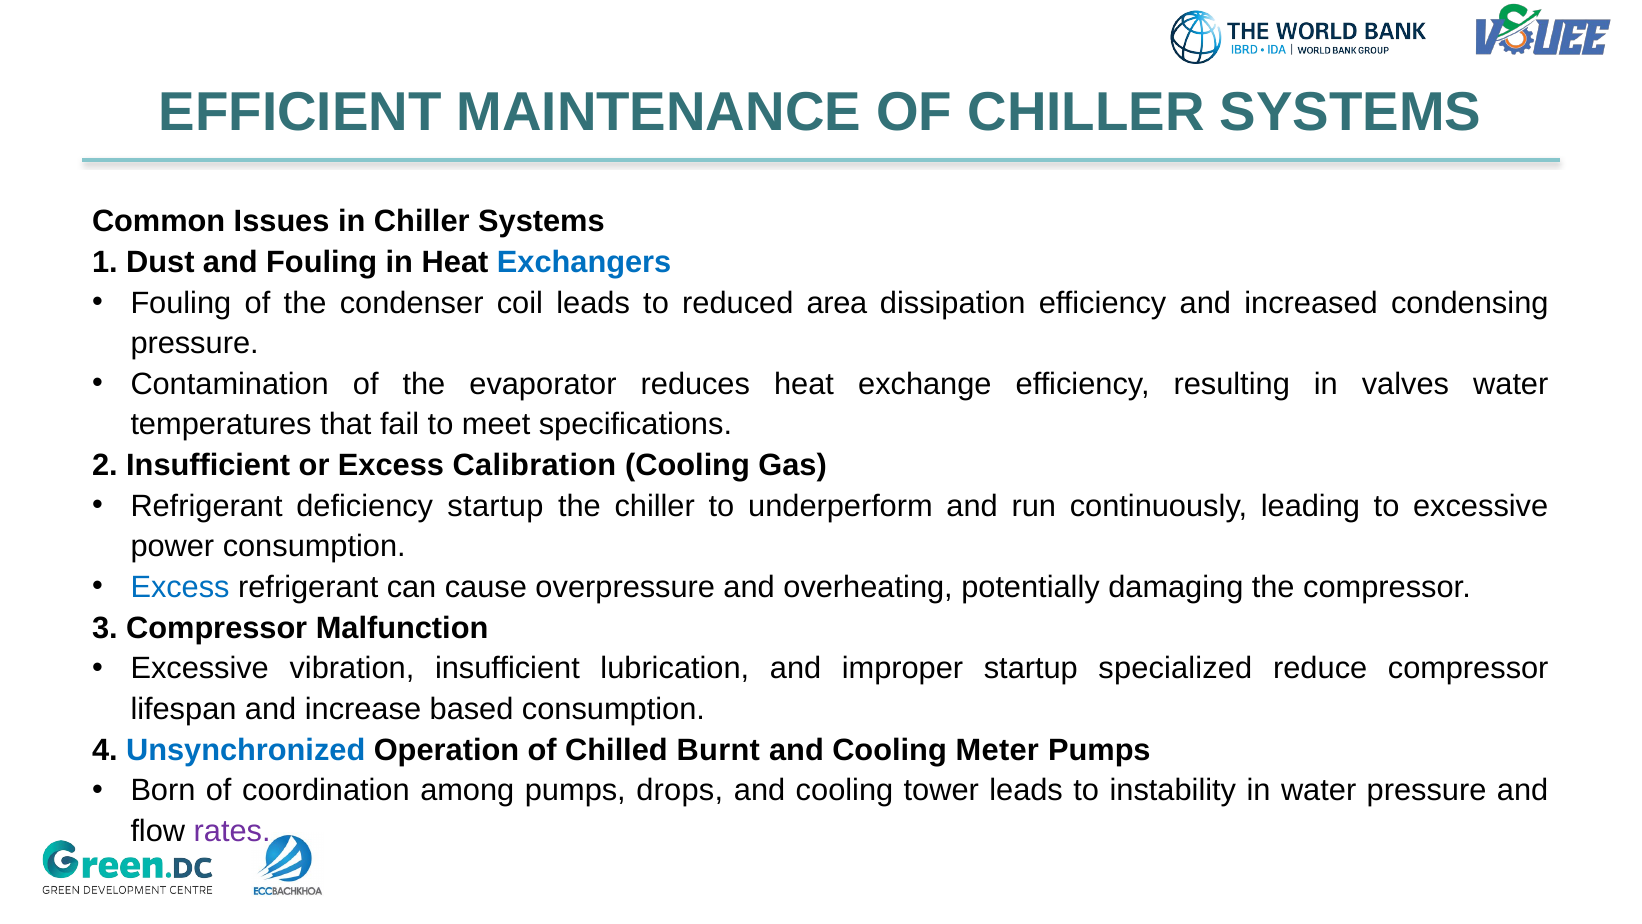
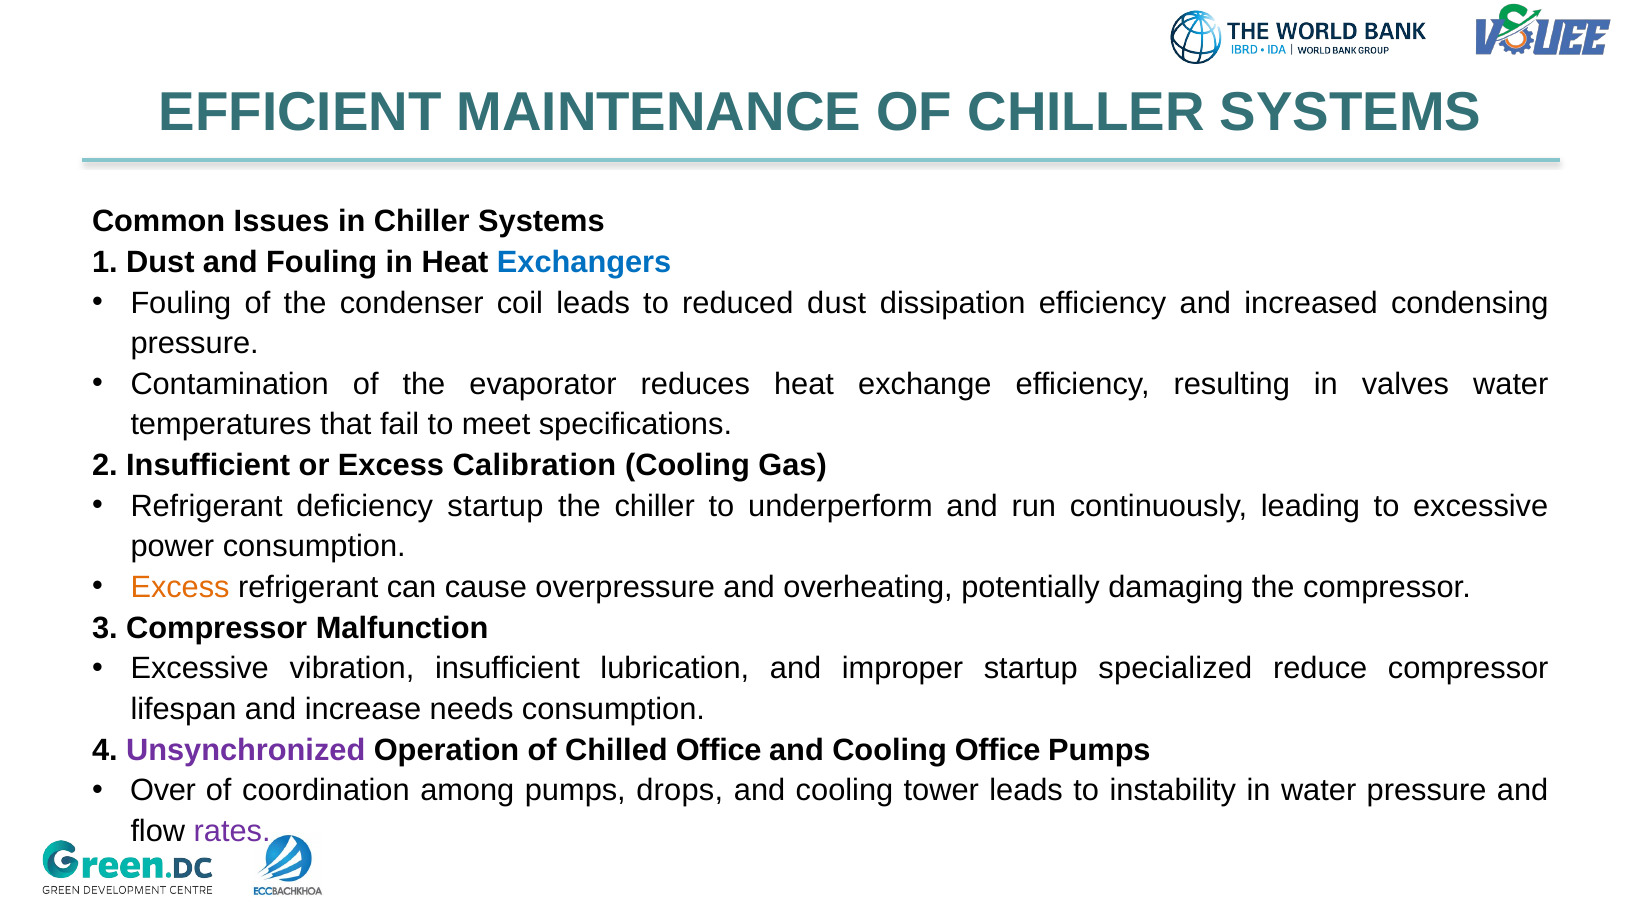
reduced area: area -> dust (837, 303)
Excess colour: blue -> orange (180, 587)
based: based -> needs (472, 709)
Unsynchronized colour: blue -> purple (246, 750)
Chilled Burnt: Burnt -> Office (719, 750)
Cooling Meter: Meter -> Office (998, 750)
Born: Born -> Over (163, 790)
